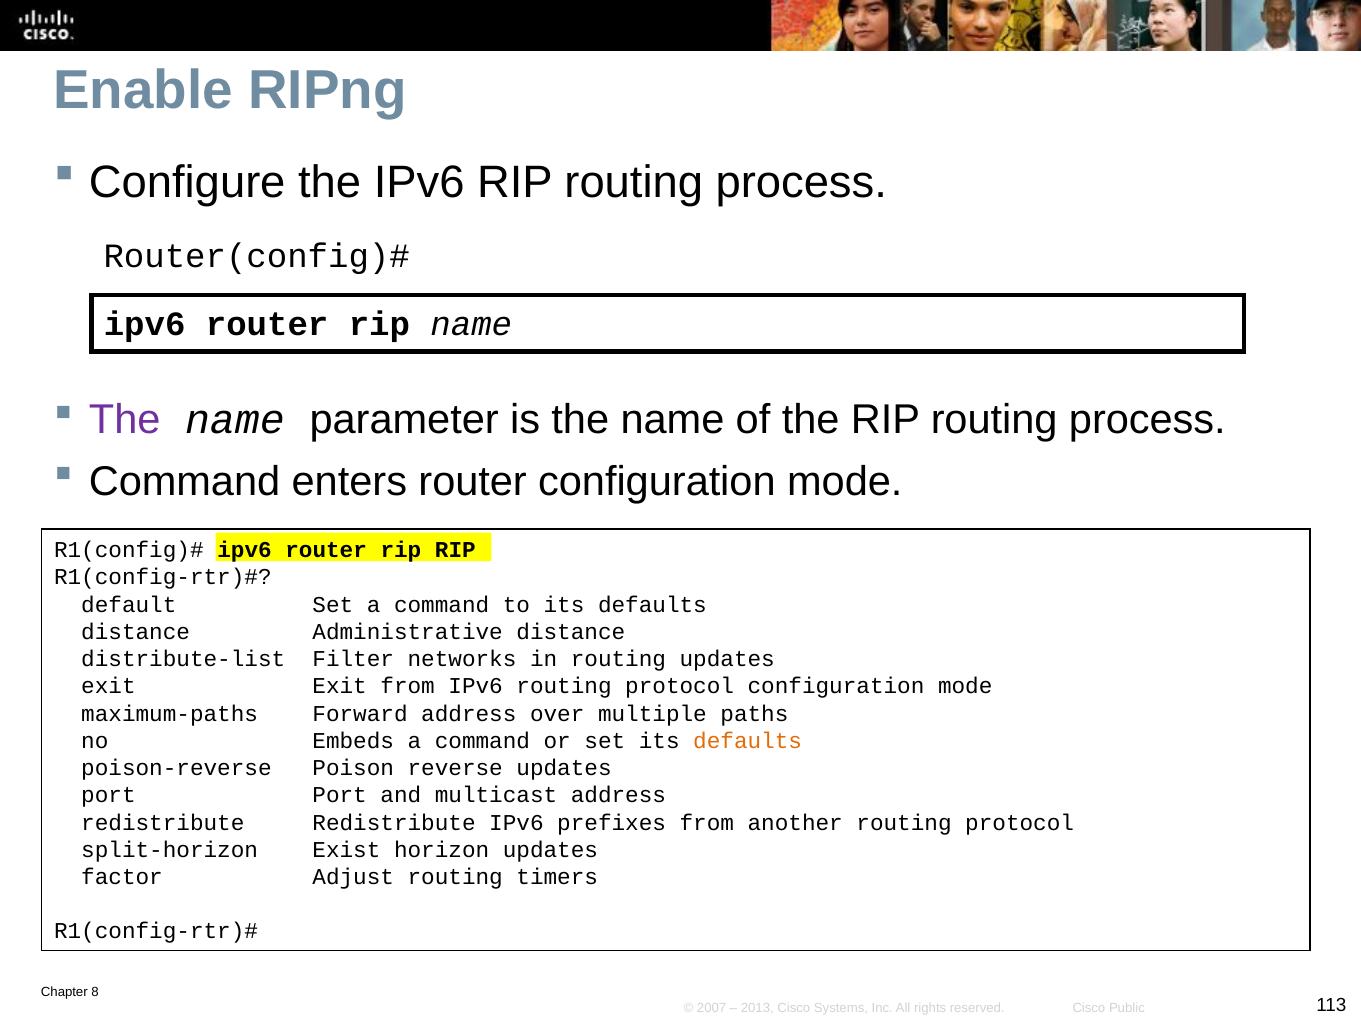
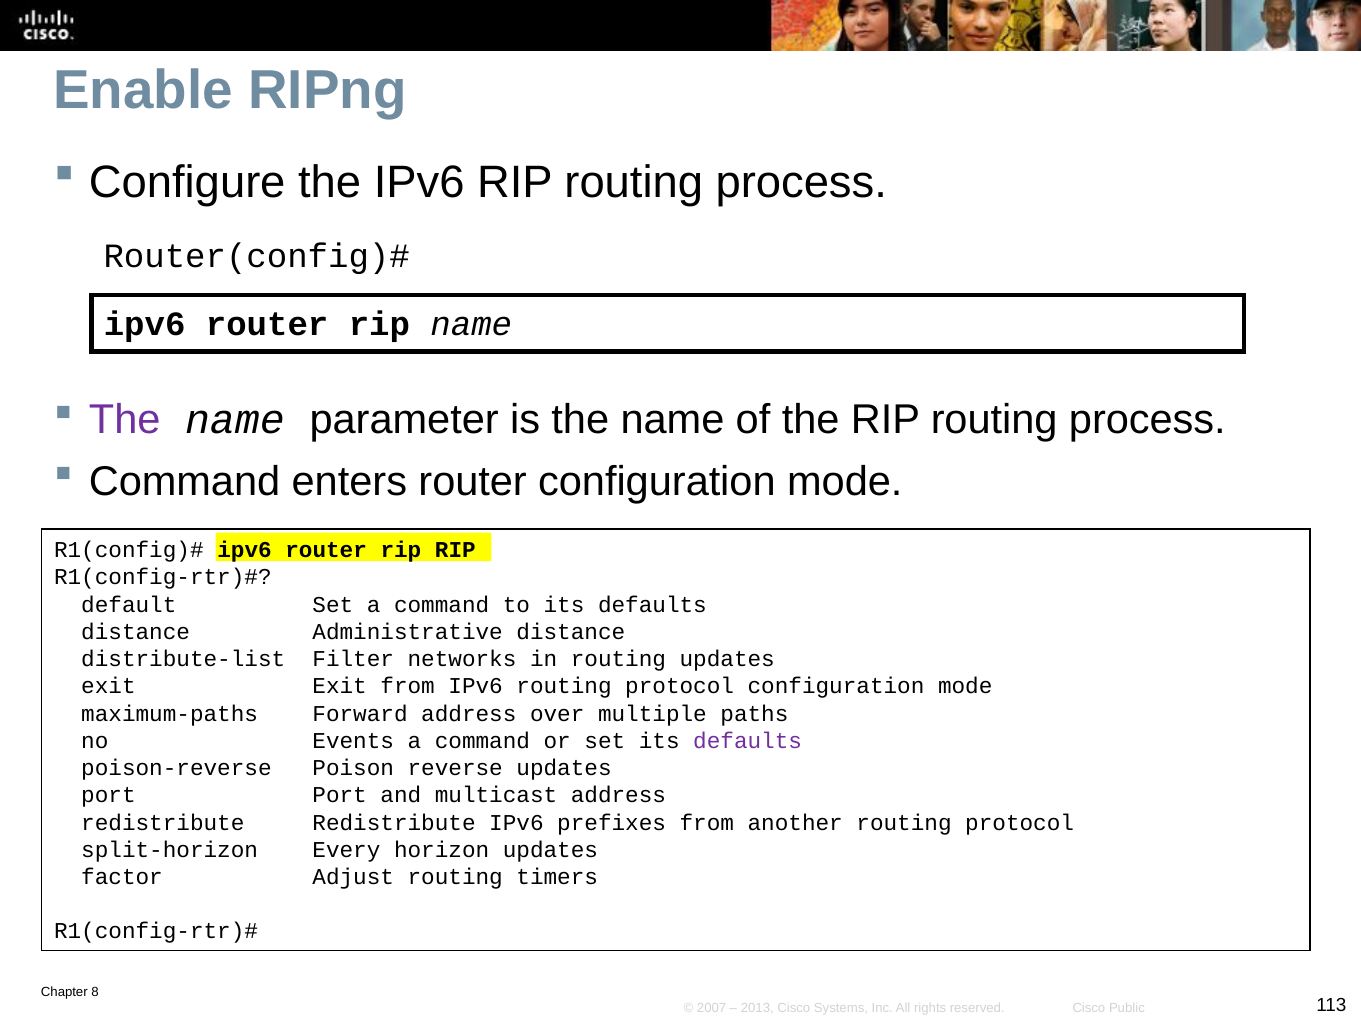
Embeds: Embeds -> Events (353, 741)
defaults colour: orange -> purple (748, 741)
Exist: Exist -> Every (346, 850)
